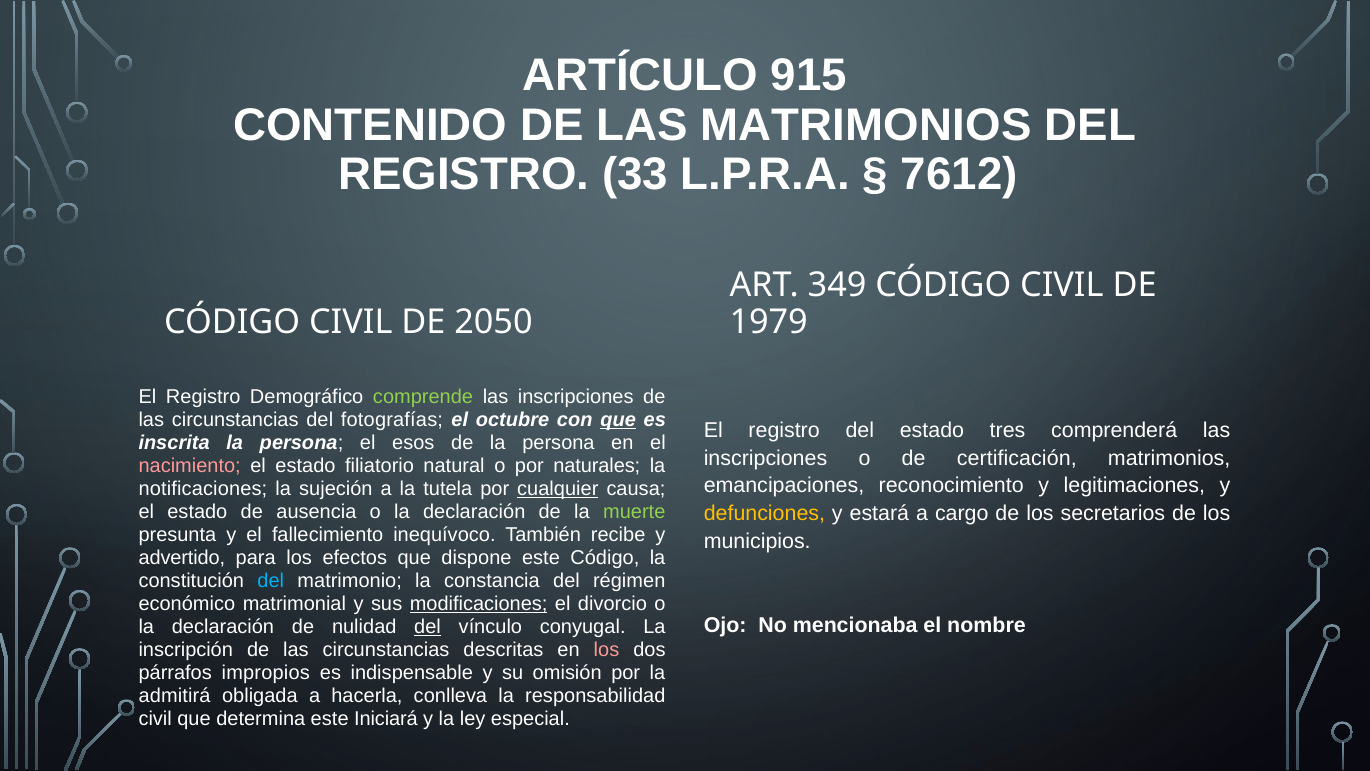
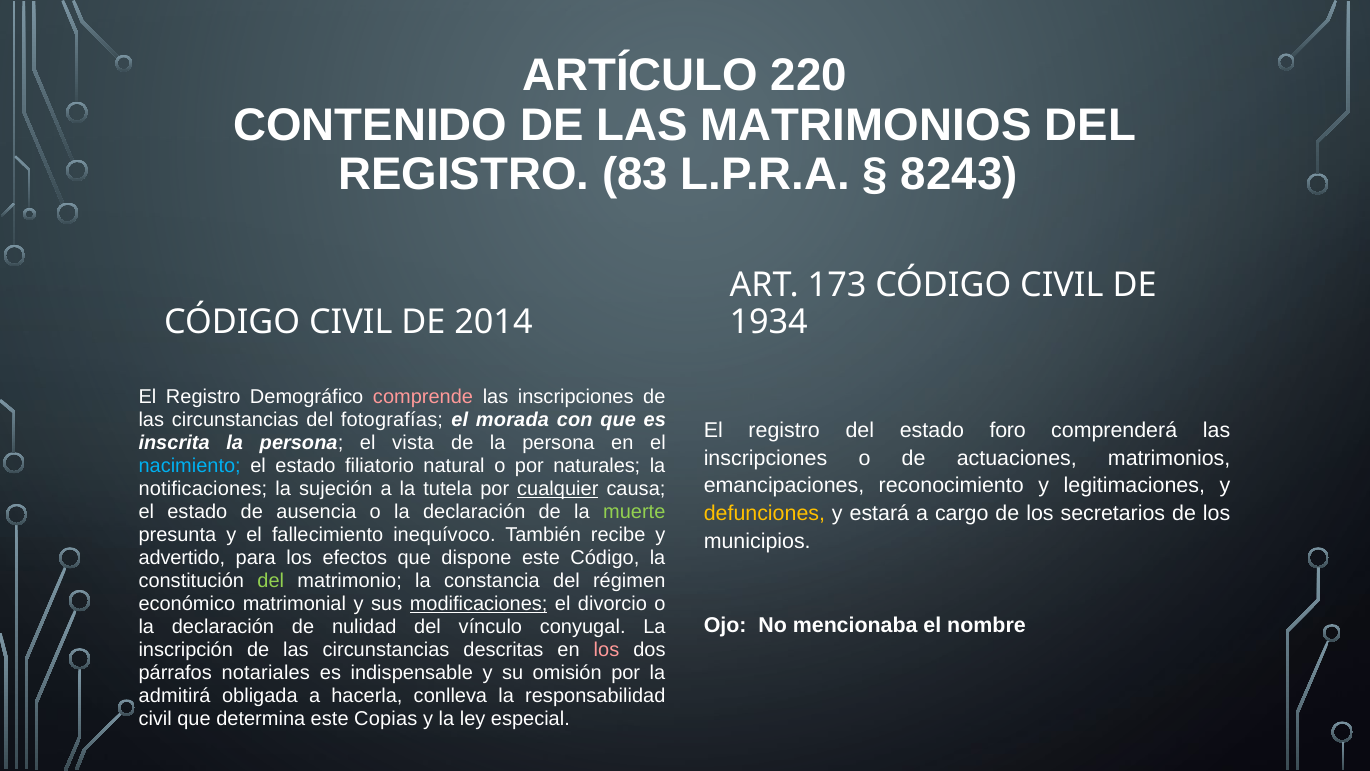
915: 915 -> 220 (809, 76)
33: 33 -> 83 (635, 174)
7612: 7612 -> 8243 (959, 174)
349: 349 -> 173 (837, 285)
2050: 2050 -> 2014 (493, 322)
1979: 1979 -> 1934 (769, 322)
comprende colour: light green -> pink (423, 397)
octubre: octubre -> morada (512, 420)
que underline: present -> none (618, 420)
tres: tres -> foro (1008, 430)
esos: esos -> vista (413, 443)
certificación: certificación -> actuaciones (1017, 458)
nacimiento colour: pink -> light blue (190, 466)
del colour: light blue -> light green (271, 581)
del underline: present -> none (428, 627)
impropios: impropios -> notariales (266, 673)
Iniciará: Iniciará -> Copias (386, 719)
